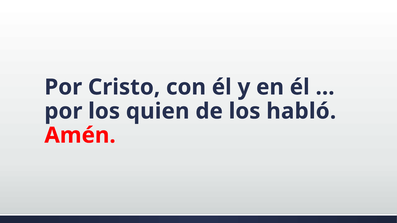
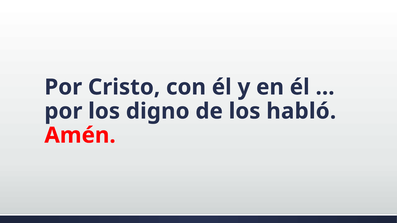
quien: quien -> digno (158, 111)
